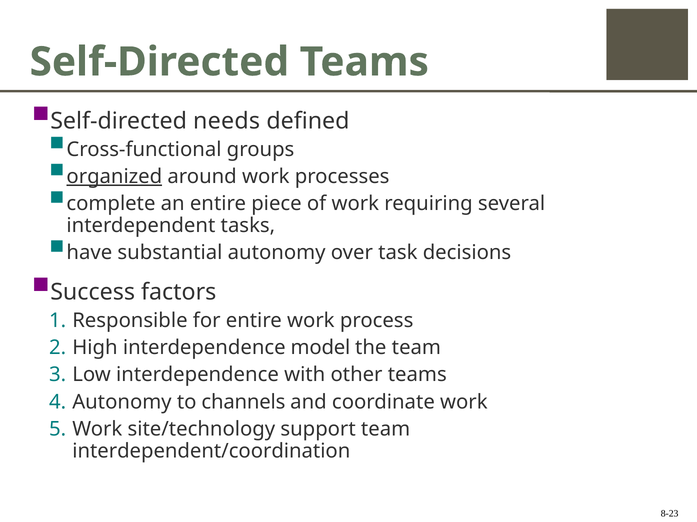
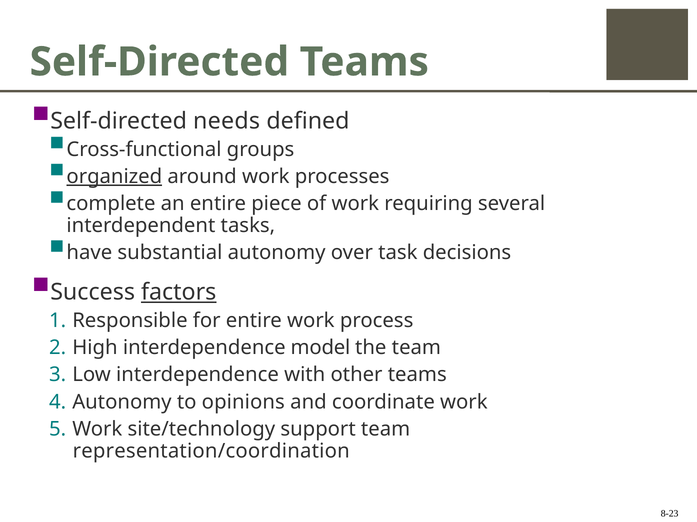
factors underline: none -> present (179, 293)
channels: channels -> opinions (243, 402)
interdependent/coordination: interdependent/coordination -> representation/coordination (211, 452)
